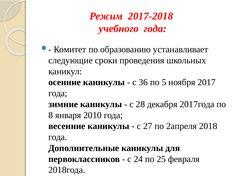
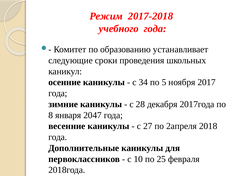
36: 36 -> 34 (143, 82)
2010: 2010 -> 2047 (93, 115)
24: 24 -> 10 (138, 159)
